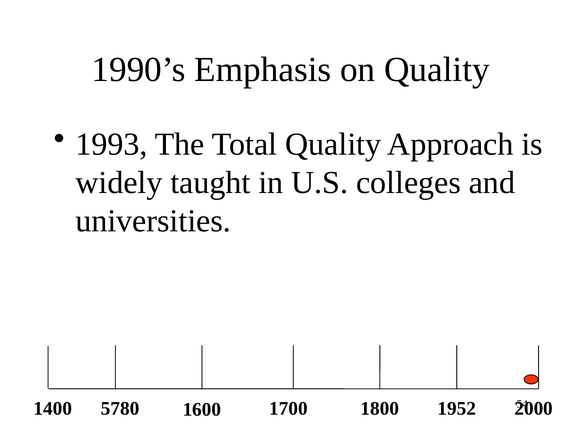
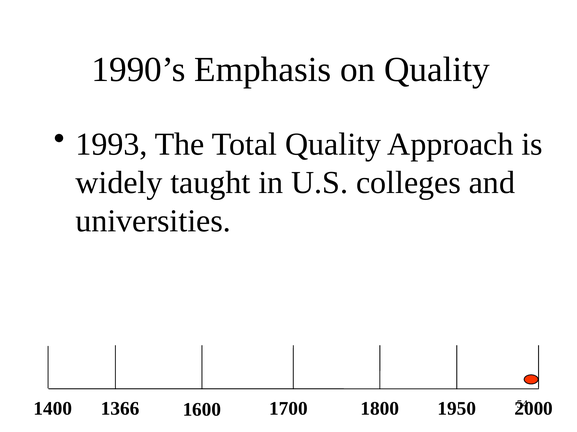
5780: 5780 -> 1366 (120, 409)
1952: 1952 -> 1950 (457, 409)
